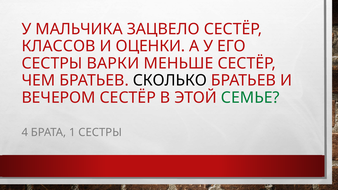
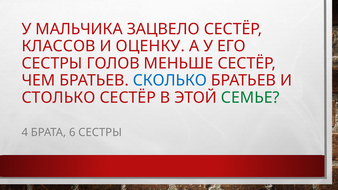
ОЦЕНКИ: ОЦЕНКИ -> ОЦЕНКУ (150, 46)
ВАРКИ: ВАРКИ -> ГОЛОВ (113, 63)
СКОЛЬКО colour: black -> blue (170, 81)
ВЕЧЕРОМ: ВЕЧЕРОМ -> СТОЛЬКО (58, 98)
1: 1 -> 6 (72, 132)
